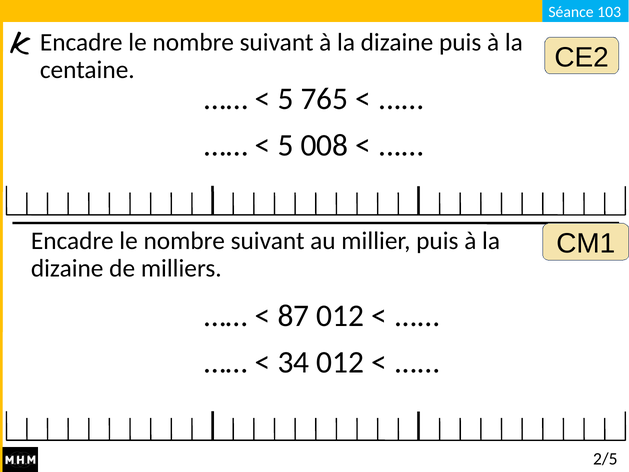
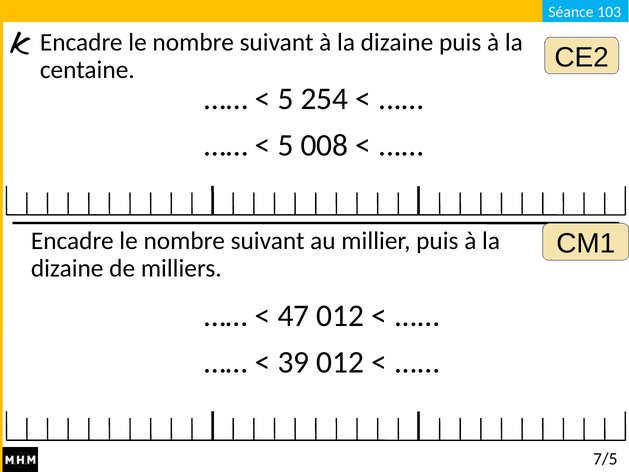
765: 765 -> 254 (324, 99)
87: 87 -> 47 (293, 316)
34: 34 -> 39 (293, 362)
2/5: 2/5 -> 7/5 (605, 459)
